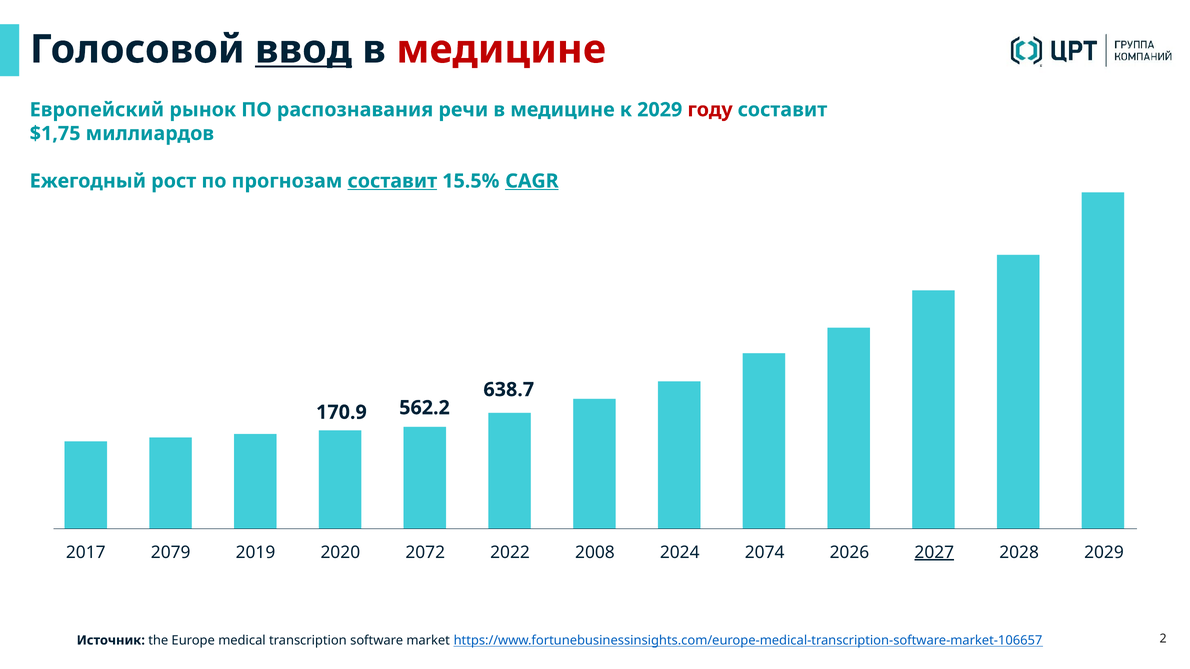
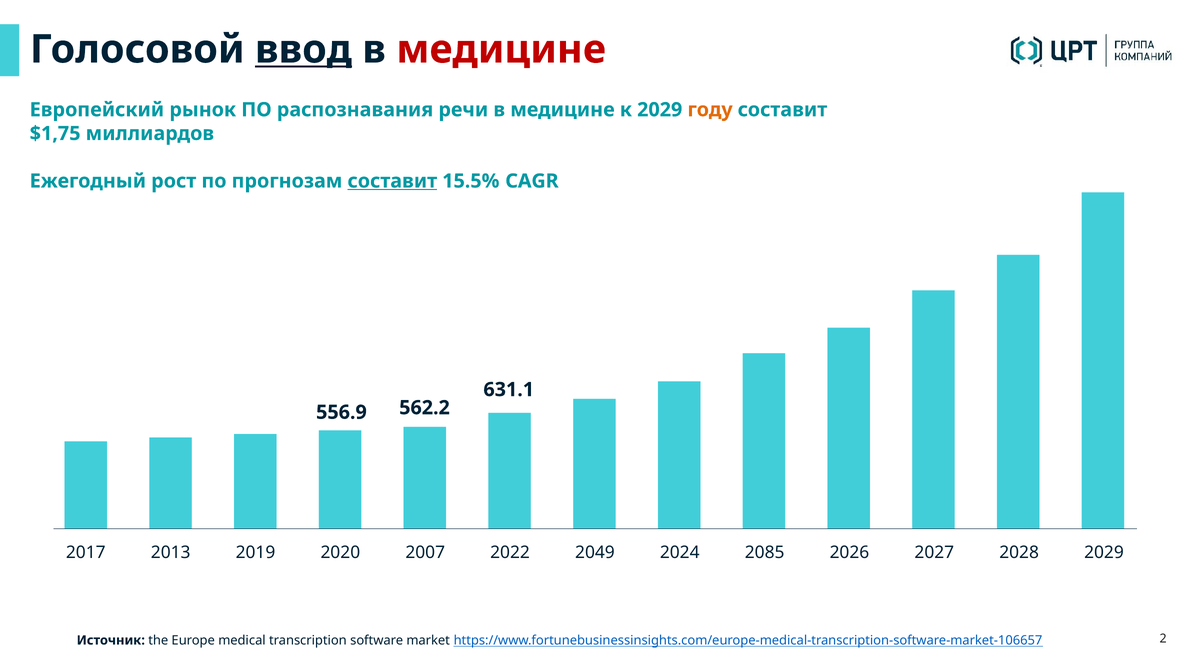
году colour: red -> orange (710, 110)
CAGR underline: present -> none (532, 181)
638.7: 638.7 -> 631.1 (509, 390)
170.9: 170.9 -> 556.9 (341, 413)
2079: 2079 -> 2013 (171, 553)
2072: 2072 -> 2007 (425, 553)
2008: 2008 -> 2049 (595, 553)
2074: 2074 -> 2085 (765, 553)
2027 underline: present -> none (934, 553)
